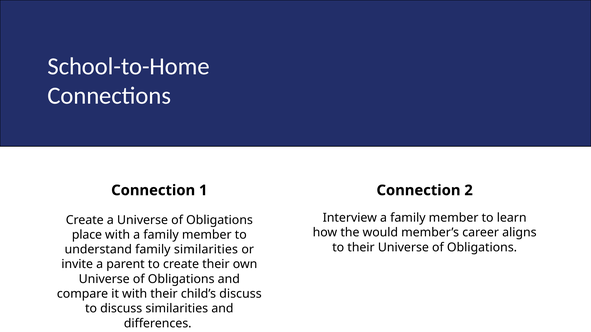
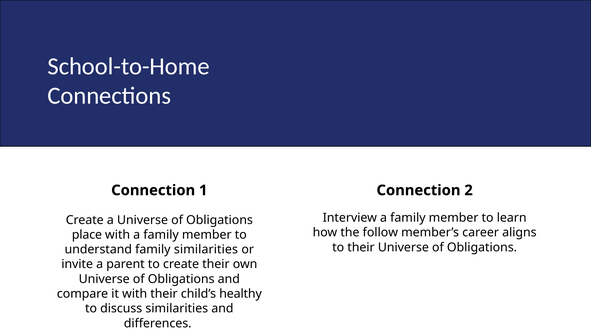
would: would -> follow (380, 233)
child’s discuss: discuss -> healthy (241, 294)
